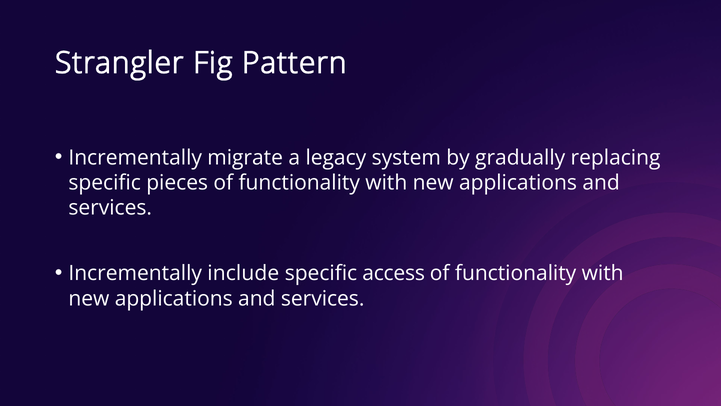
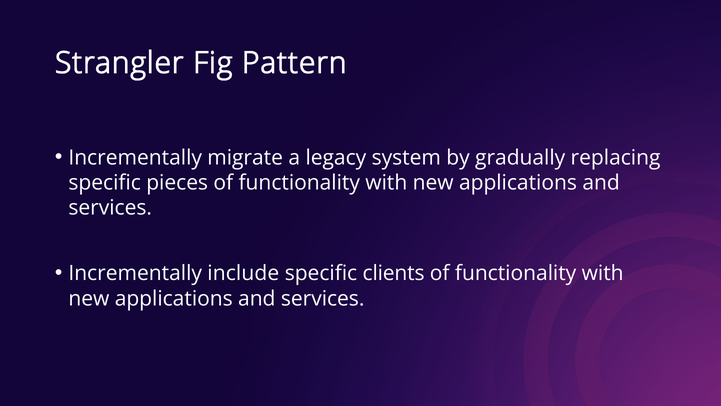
access: access -> clients (394, 273)
